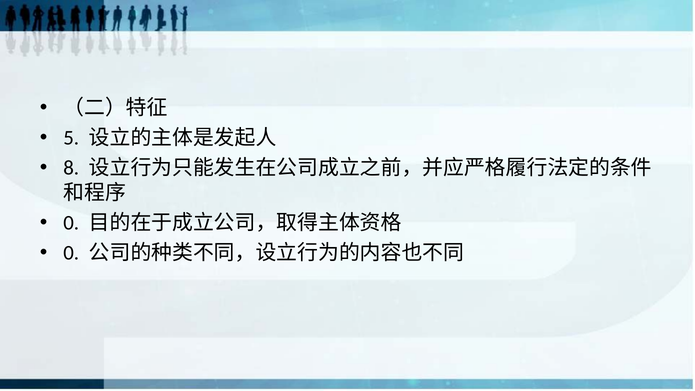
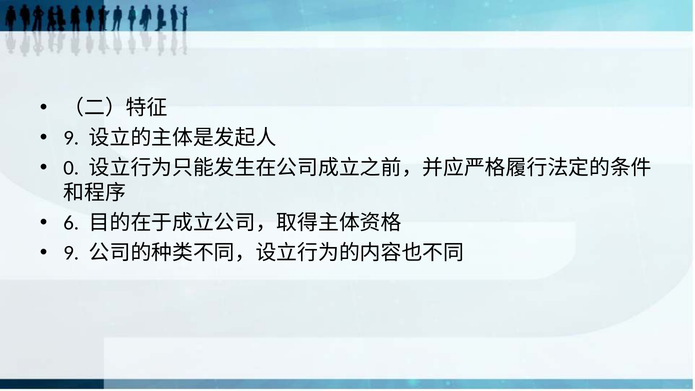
5: 5 -> 9 (71, 138)
8: 8 -> 0 (71, 168)
0: 0 -> 6 (71, 223)
0: 0 -> 9 (71, 253)
